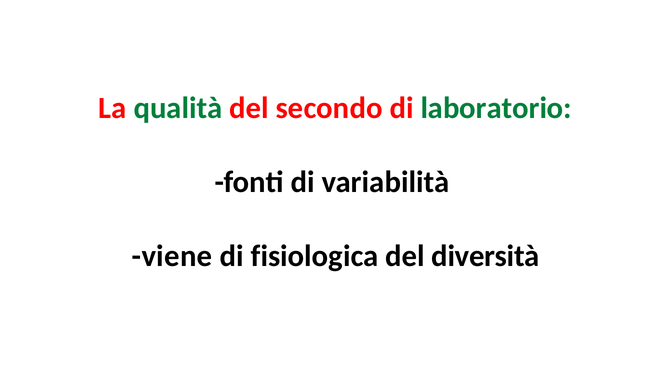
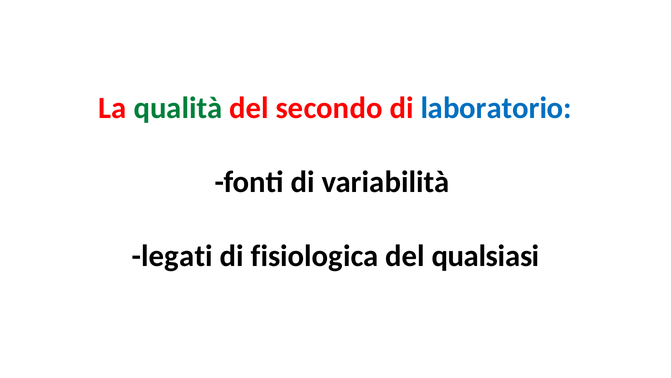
laboratorio colour: green -> blue (496, 108)
viene: viene -> legati (172, 255)
diversità: diversità -> qualsiasi (486, 255)
